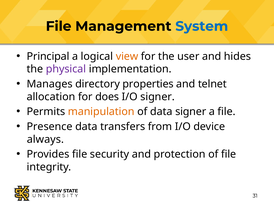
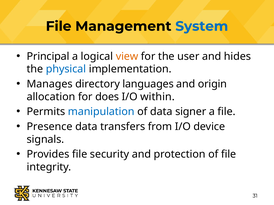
physical colour: purple -> blue (66, 69)
properties: properties -> languages (148, 84)
telnet: telnet -> origin (212, 84)
I/O signer: signer -> within (157, 97)
manipulation colour: orange -> blue (101, 112)
always: always -> signals (45, 140)
